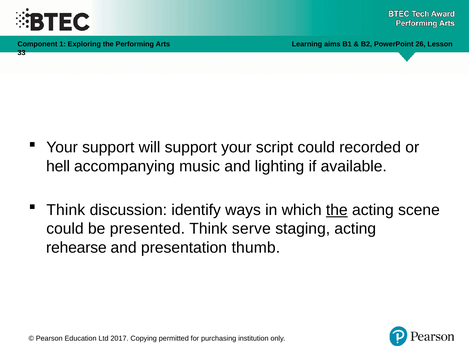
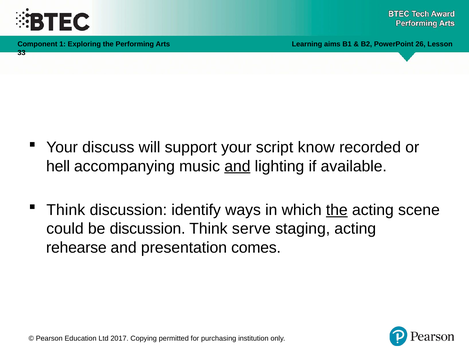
Your support: support -> discuss (108, 147)
script could: could -> know (316, 147)
and underline: none -> present (237, 166)
be presented: presented -> discussion (148, 229)
thumb: thumb -> comes (256, 247)
